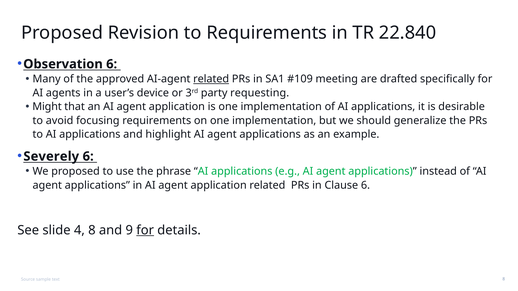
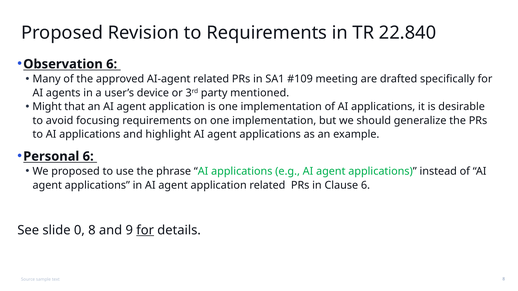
related underline: present -> none (211, 79)
requesting: requesting -> mentioned (260, 93)
Severely: Severely -> Personal (51, 157)
4: 4 -> 0 (79, 230)
